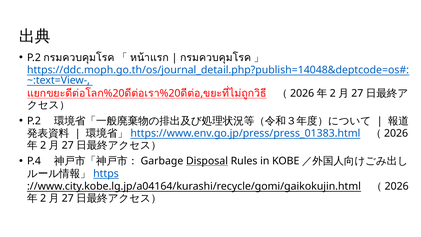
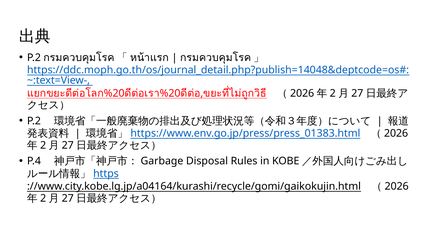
Disposal underline: present -> none (207, 161)
